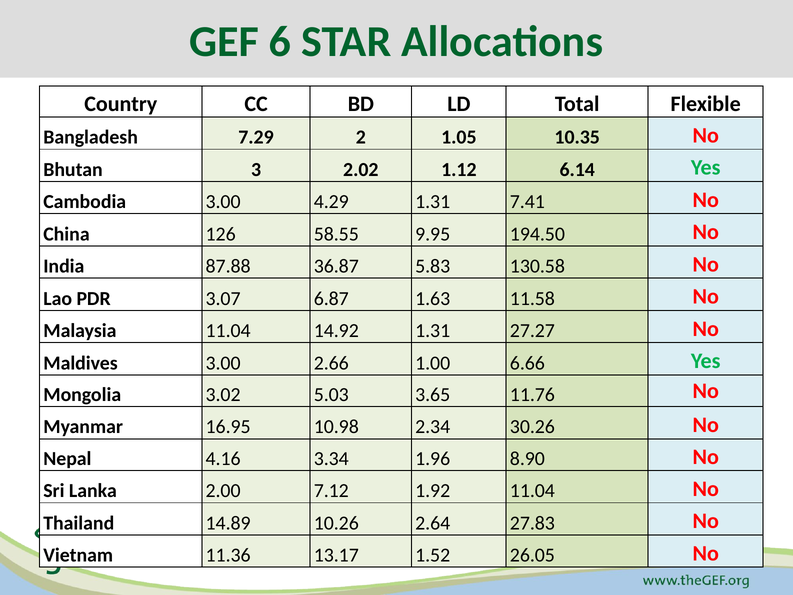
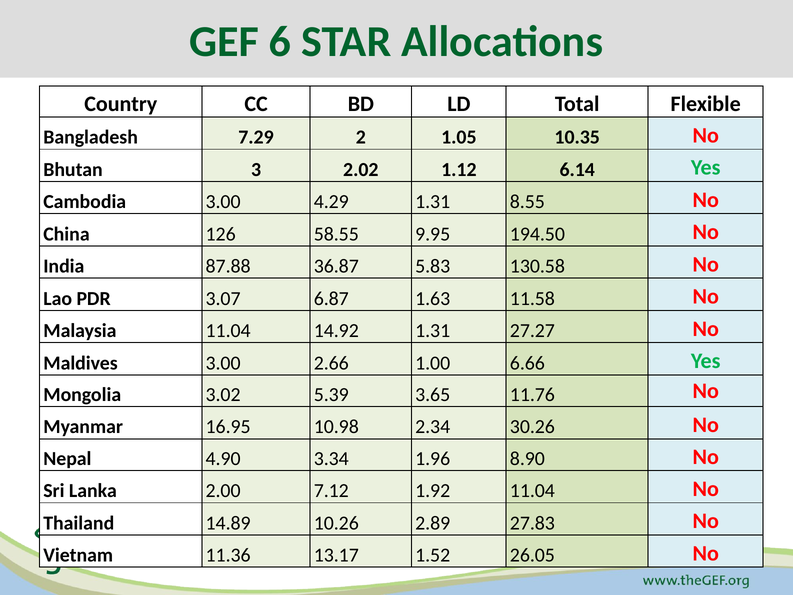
7.41: 7.41 -> 8.55 (527, 202)
5.03: 5.03 -> 5.39 (331, 395)
4.16: 4.16 -> 4.90 (223, 458)
2.64: 2.64 -> 2.89 (433, 523)
